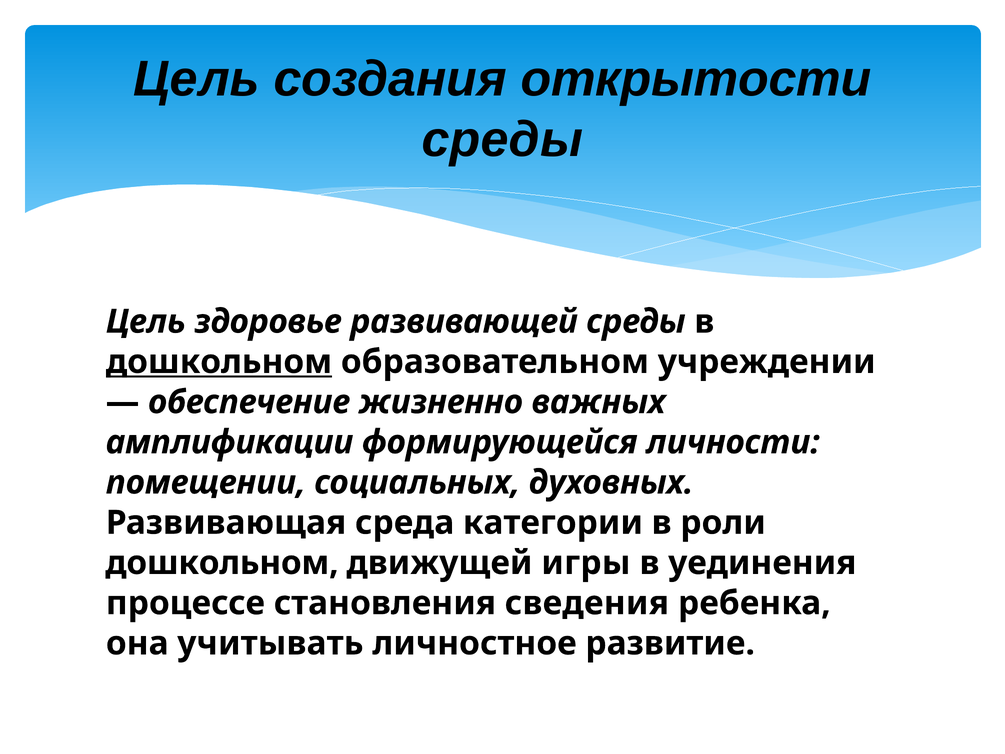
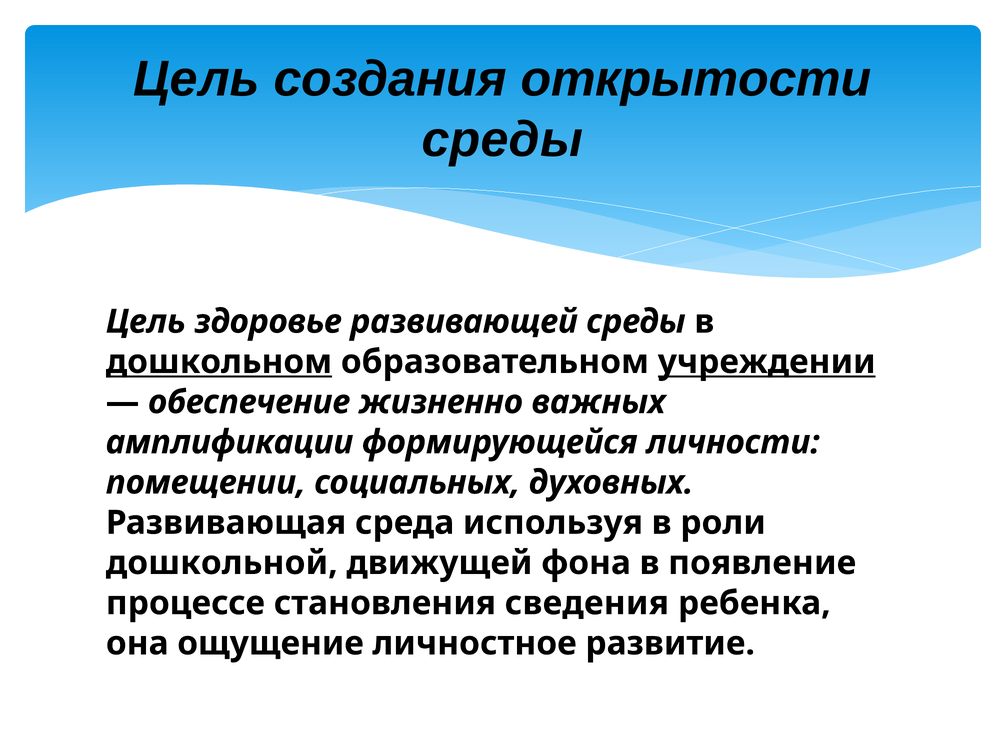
учреждении underline: none -> present (767, 362)
категории: категории -> используя (553, 523)
дошкольном: дошкольном -> дошкольной (222, 563)
игры: игры -> фона (586, 563)
уединения: уединения -> появление (762, 563)
учитывать: учитывать -> ощущение (271, 643)
